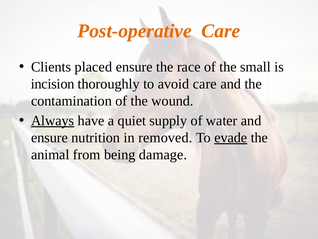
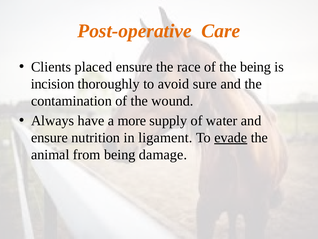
the small: small -> being (256, 67)
avoid care: care -> sure (205, 84)
Always underline: present -> none (53, 120)
quiet: quiet -> more (132, 120)
removed: removed -> ligament (165, 137)
